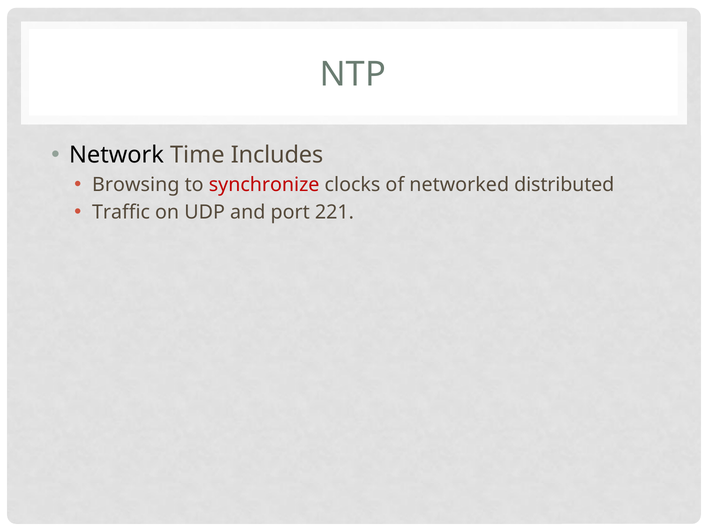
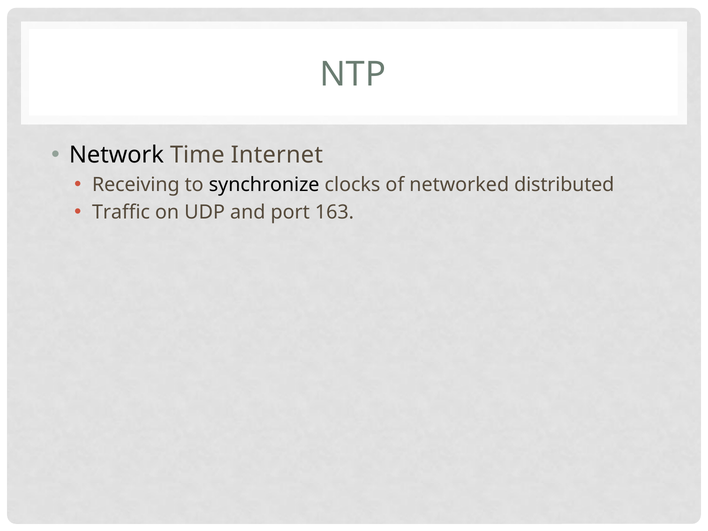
Includes: Includes -> Internet (277, 155)
Browsing: Browsing -> Receiving (136, 185)
synchronize colour: red -> black (264, 185)
221: 221 -> 163 (334, 212)
